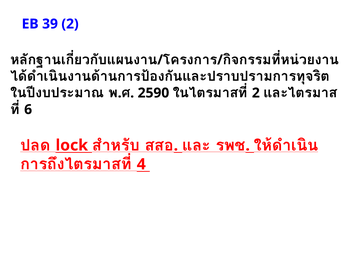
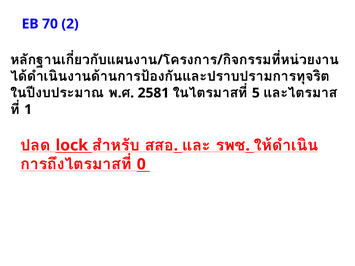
39: 39 -> 70 (50, 24)
2590: 2590 -> 2581 (153, 93)
2: 2 -> 5 (256, 93)
6: 6 -> 1 (28, 110)
4: 4 -> 0 (141, 164)
